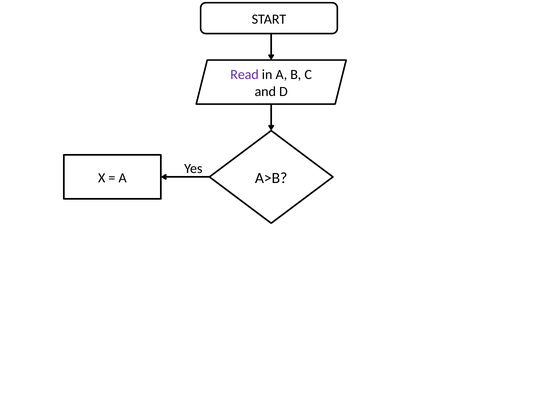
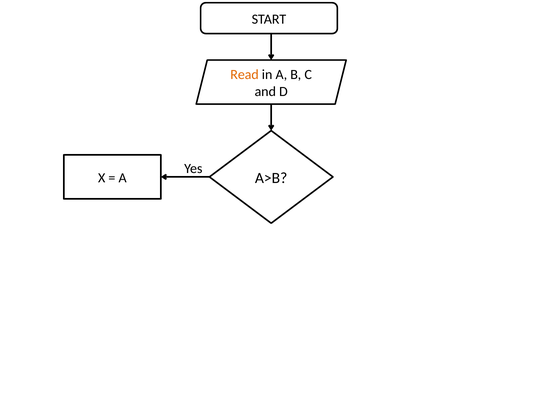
Read colour: purple -> orange (245, 75)
